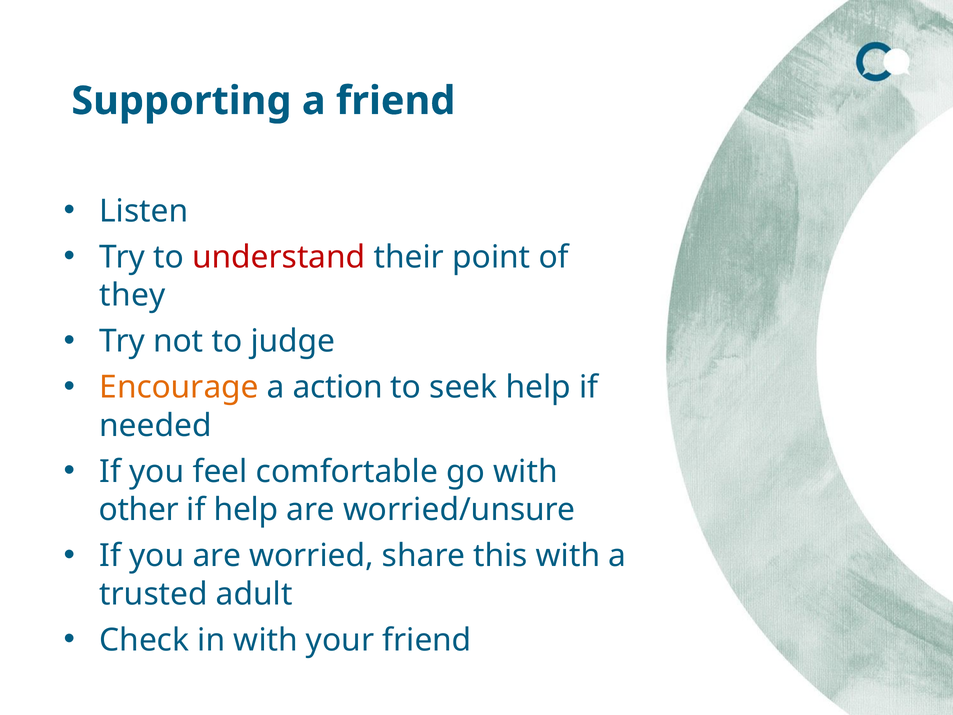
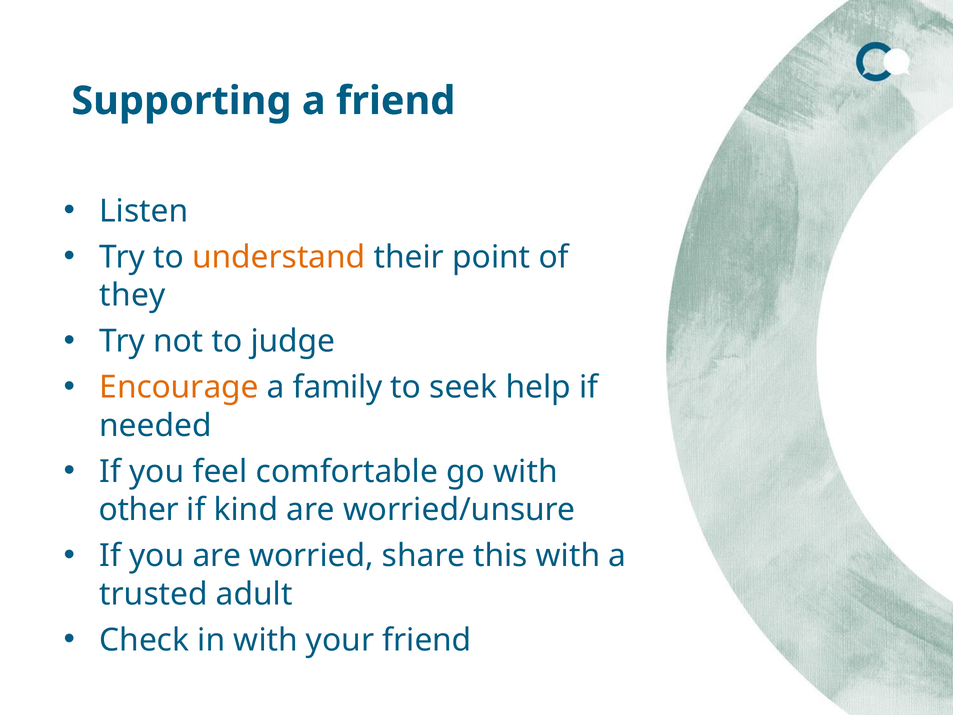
understand colour: red -> orange (279, 257)
action: action -> family (338, 387)
if help: help -> kind (246, 510)
